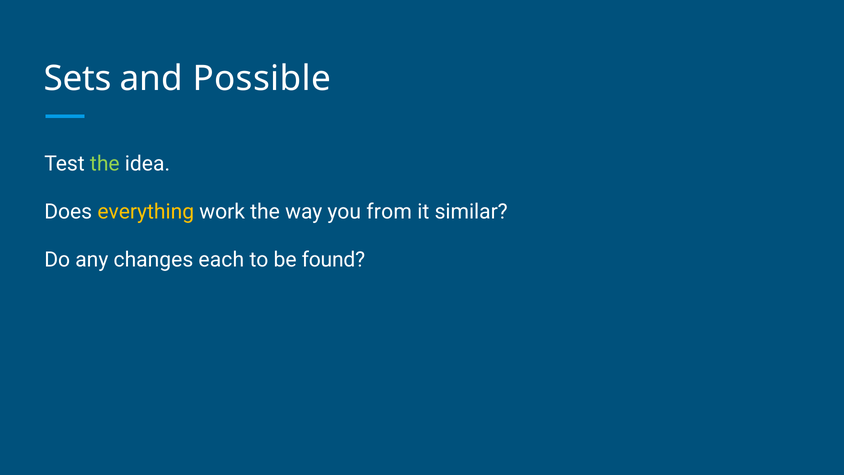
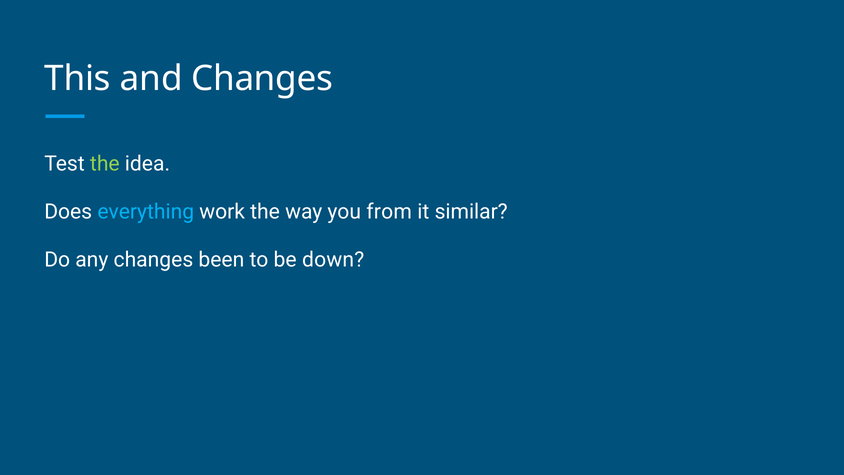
Sets: Sets -> This (78, 78)
and Possible: Possible -> Changes (262, 78)
everything colour: yellow -> light blue (146, 212)
each: each -> been (221, 260)
found: found -> down (333, 260)
